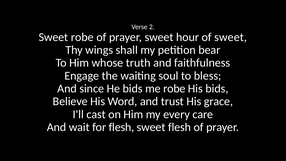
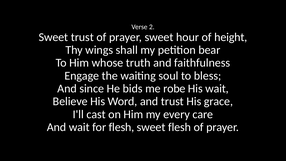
Sweet robe: robe -> trust (82, 37)
of sweet: sweet -> height (231, 37)
His bids: bids -> wait (217, 89)
